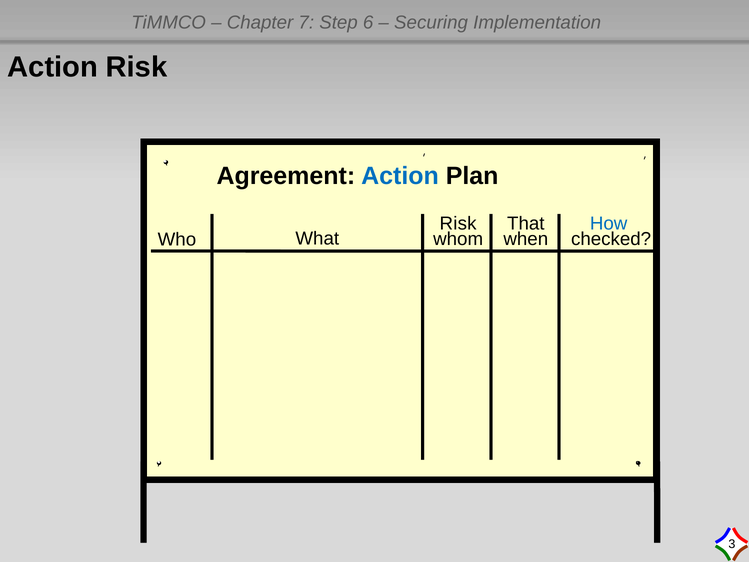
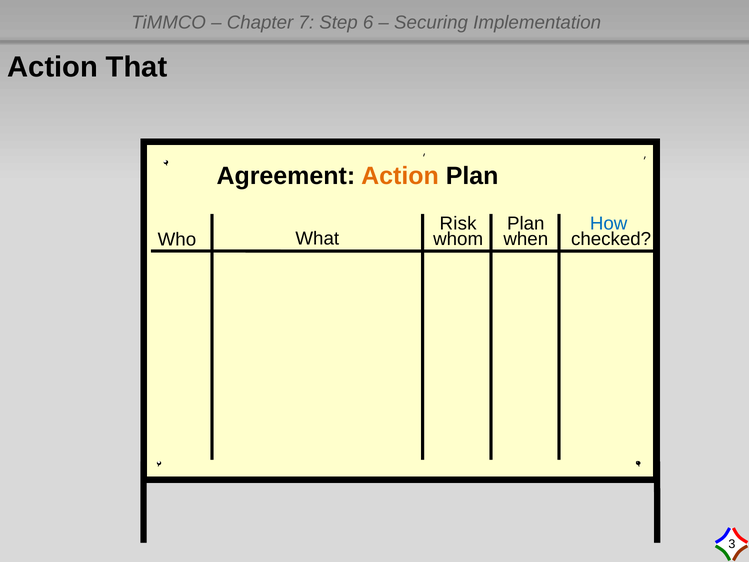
Action Risk: Risk -> That (137, 67)
Action colour: blue -> orange (400, 176)
That: That -> Plan (526, 223)
